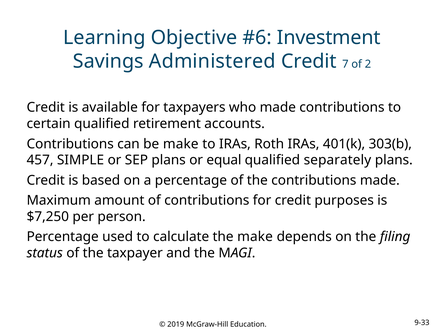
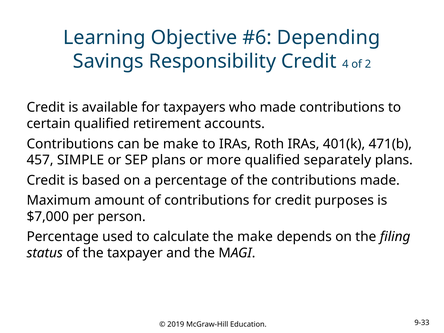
Investment: Investment -> Depending (329, 38)
Administered: Administered -> Responsibility (212, 61)
7: 7 -> 4 (345, 64)
303(b: 303(b -> 471(b (390, 144)
equal: equal -> more (224, 160)
$7,250: $7,250 -> $7,000 (48, 217)
